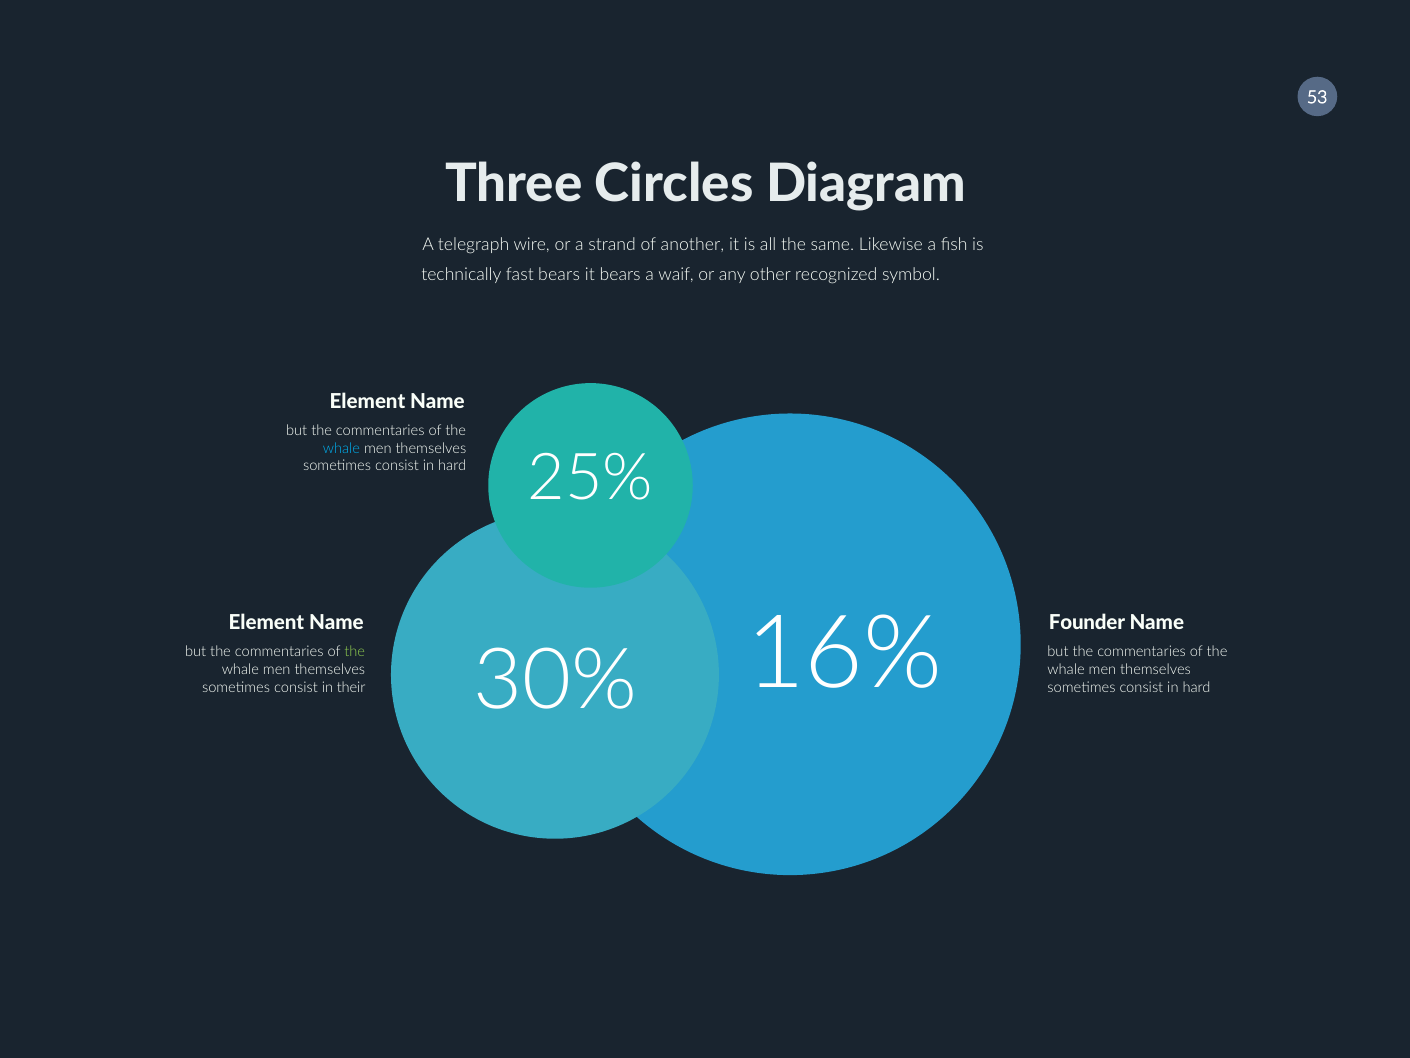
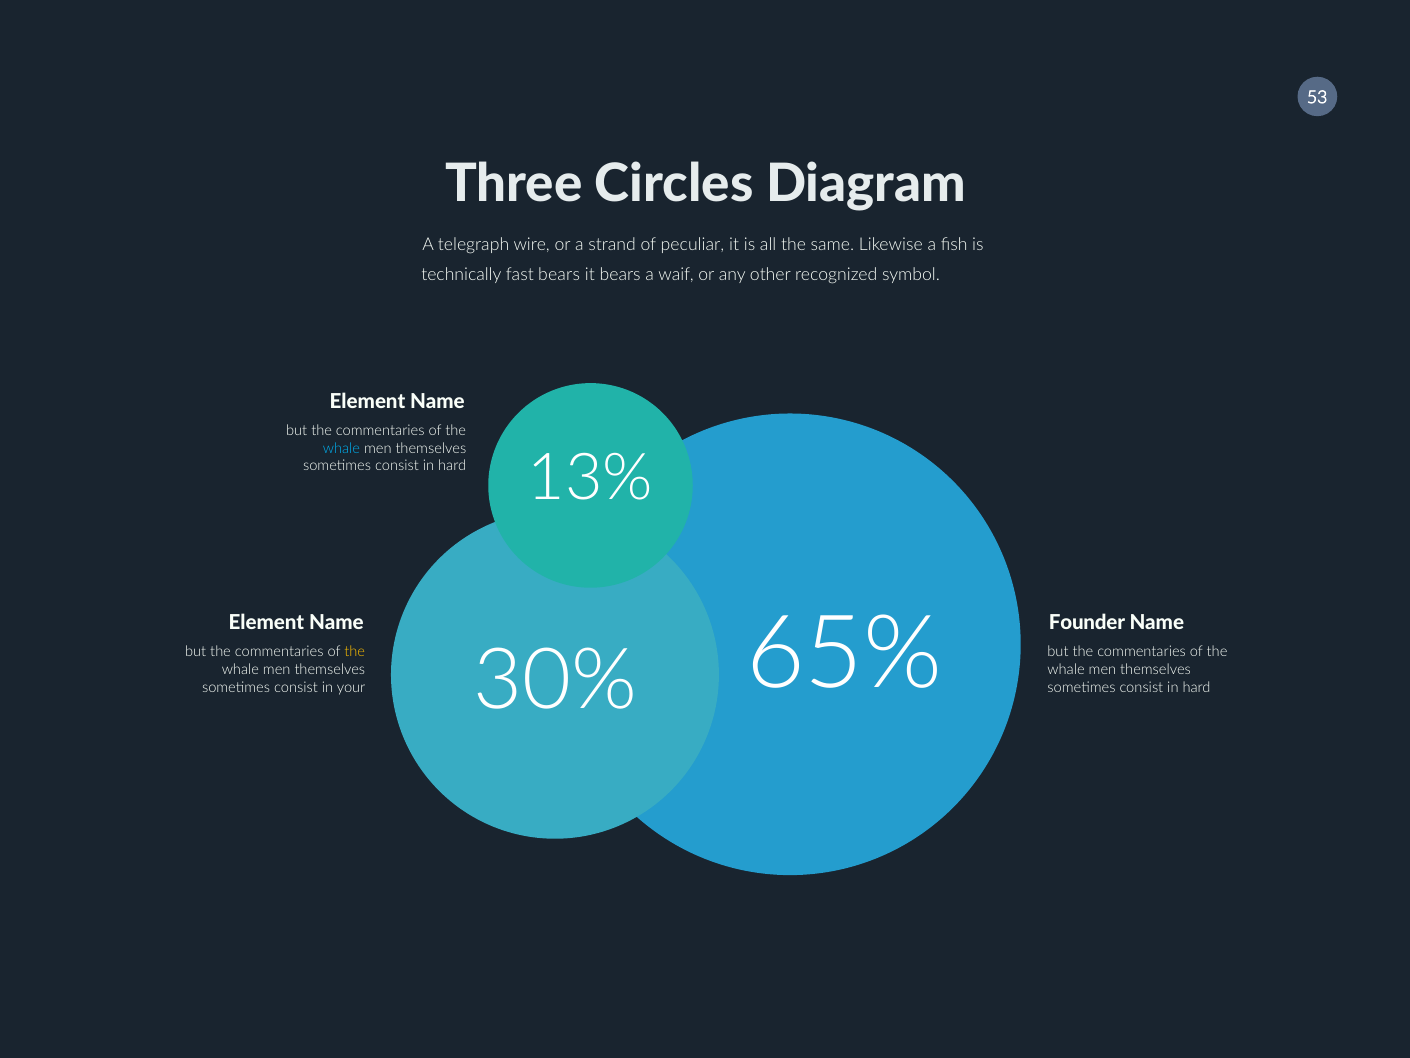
another: another -> peculiar (692, 244)
25%: 25% -> 13% (591, 478)
16%: 16% -> 65% (844, 653)
the colour: light green -> yellow (355, 652)
their: their -> your (351, 687)
